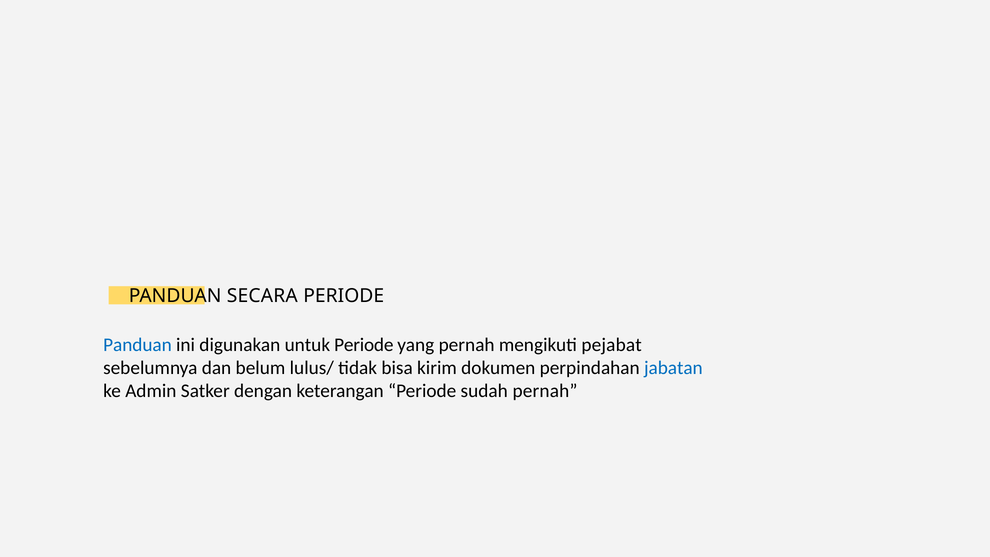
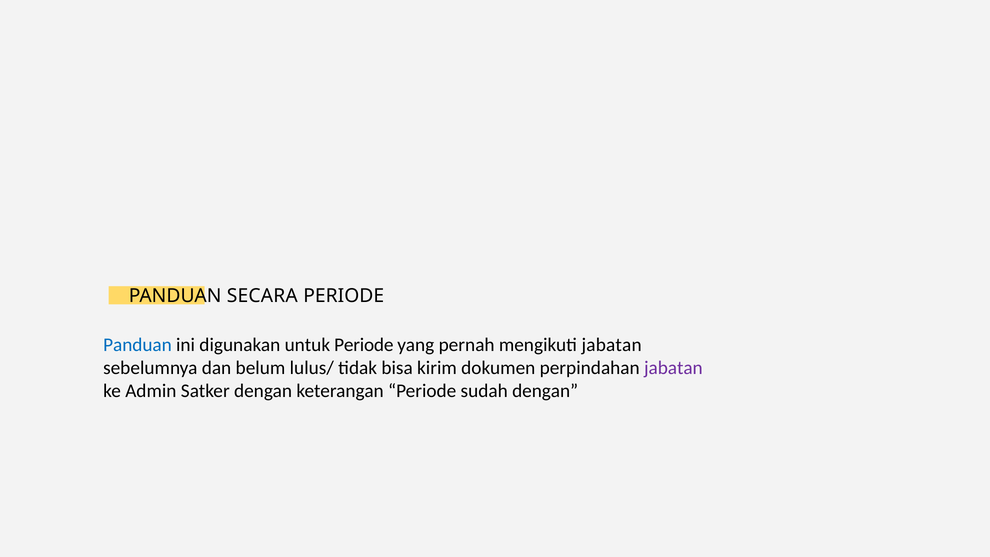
mengikuti pejabat: pejabat -> jabatan (612, 345)
jabatan colour: blue -> purple (673, 368)
sudah pernah: pernah -> dengan (545, 391)
